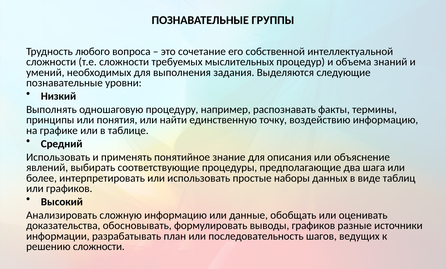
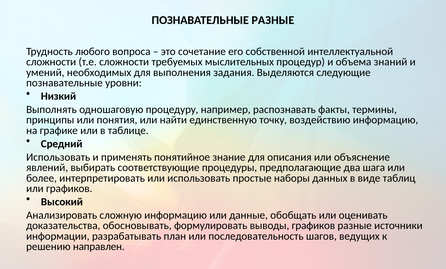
ПОЗНАВАТЕЛЬНЫЕ ГРУППЫ: ГРУППЫ -> РАЗНЫЕ (273, 20)
решению сложности: сложности -> направлен (99, 247)
